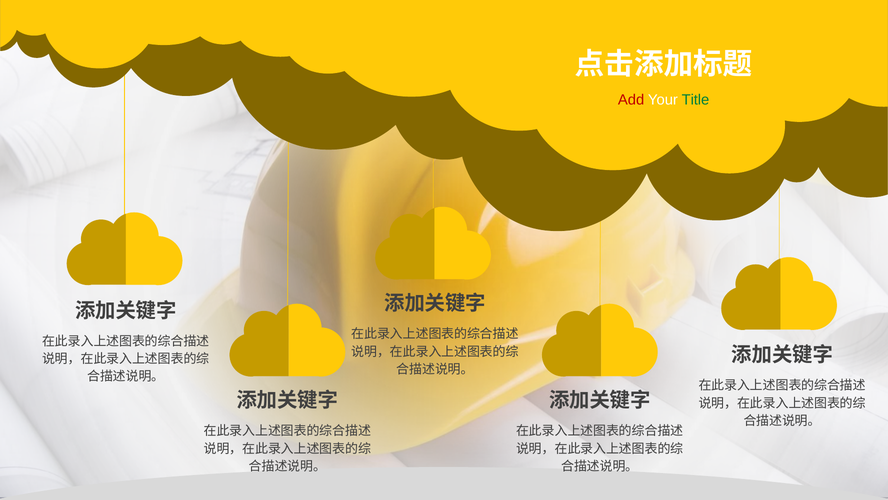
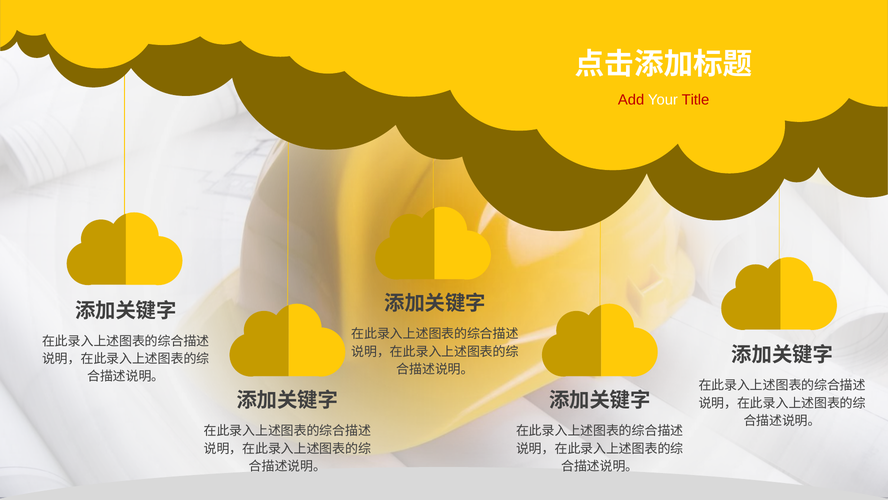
Title colour: green -> red (695, 100)
